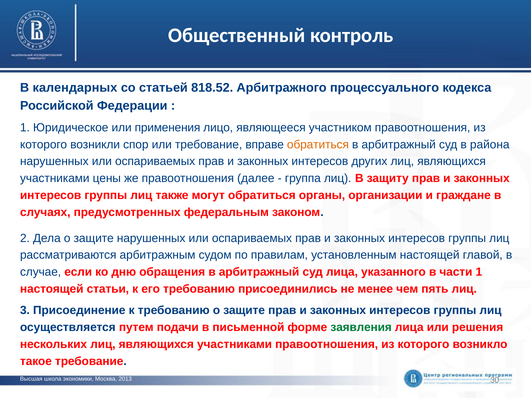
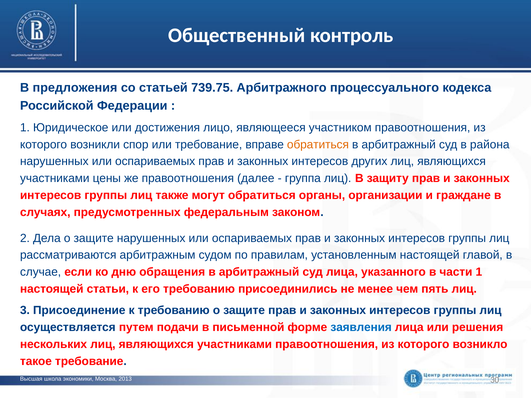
календарных: календарных -> предложения (75, 88)
818.52: 818.52 -> 739.75 (212, 88)
применения: применения -> достижения (167, 128)
заявления colour: green -> blue (361, 328)
